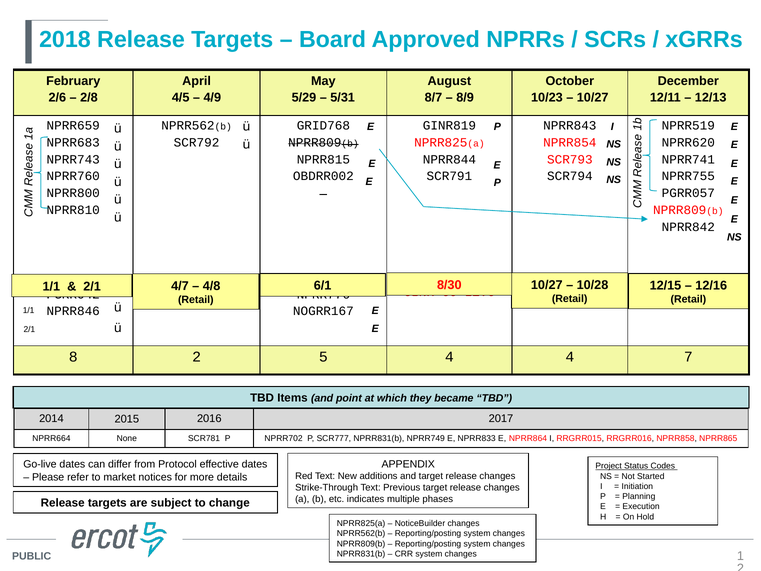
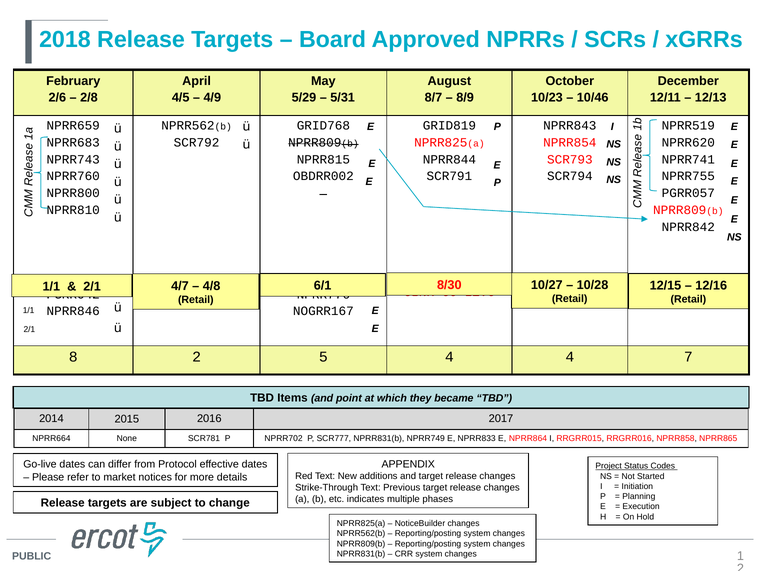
10/27: 10/27 -> 10/46 (593, 98)
GINR819: GINR819 -> GRID819 (449, 126)
